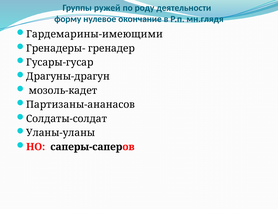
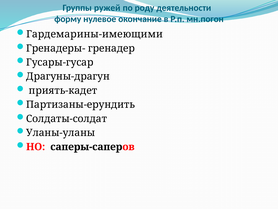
мн.глядя: мн.глядя -> мн.погон (205, 19)
мозоль-кадет: мозоль-кадет -> приять-кадет (63, 90)
Партизаны-ананасов: Партизаны-ананасов -> Партизаны-ерундить (81, 104)
